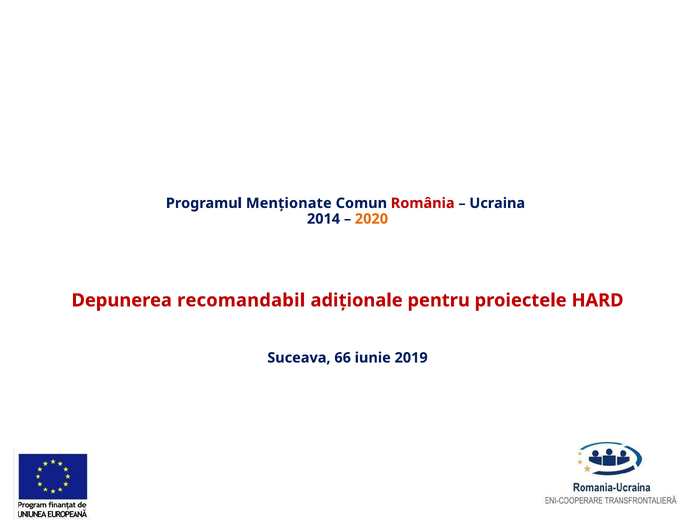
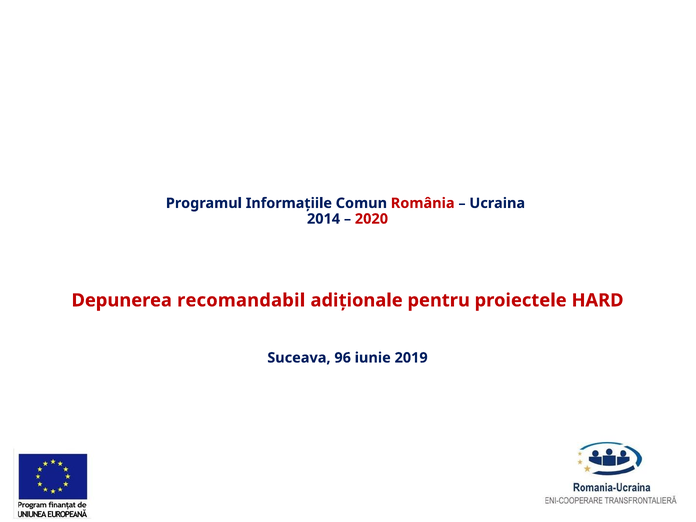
Menționate: Menționate -> Informațiile (289, 203)
2020 colour: orange -> red (371, 219)
66: 66 -> 96 (343, 358)
